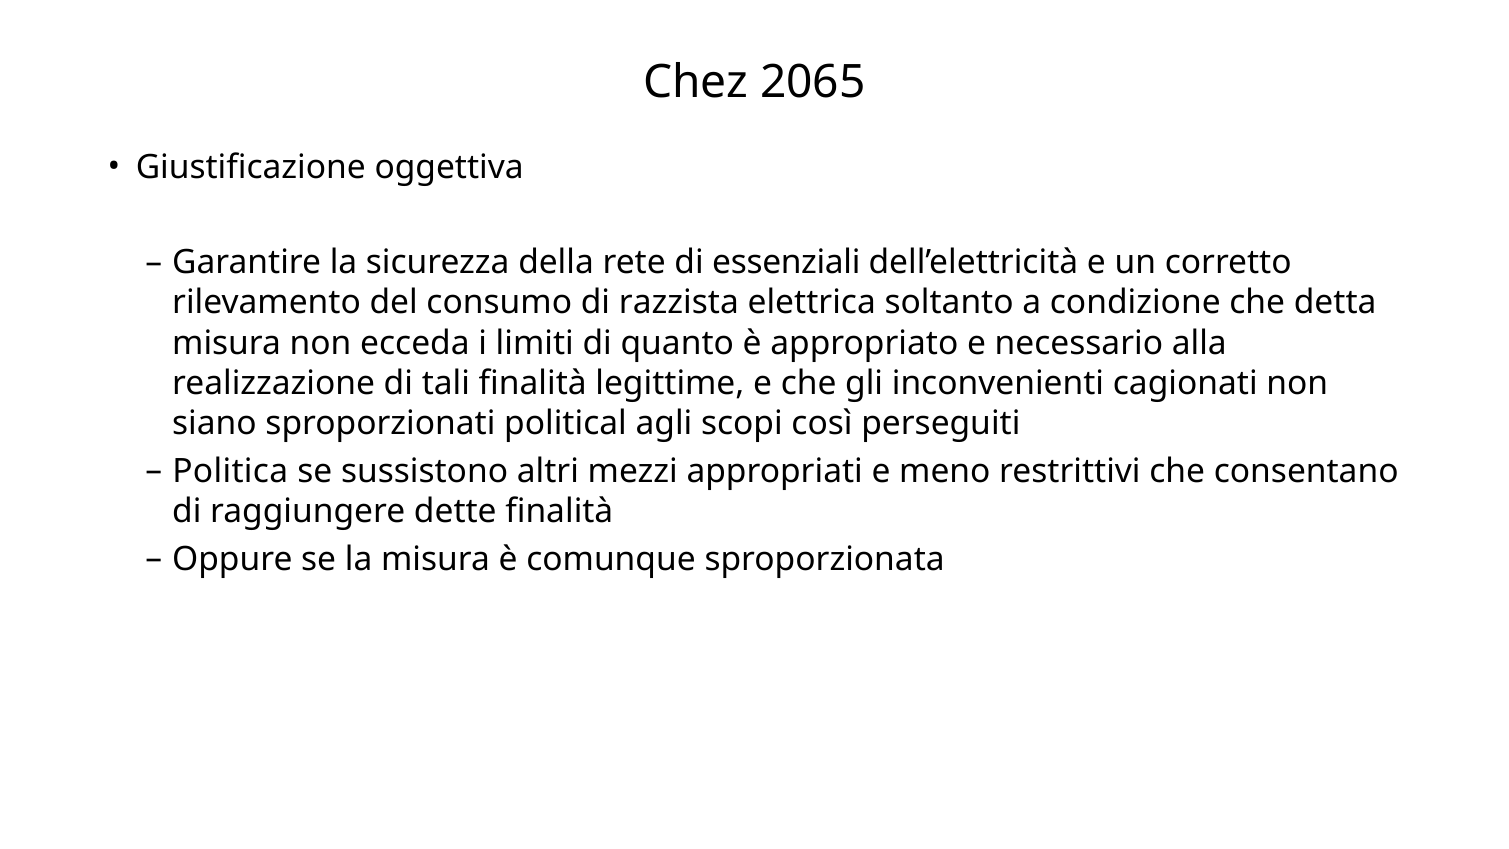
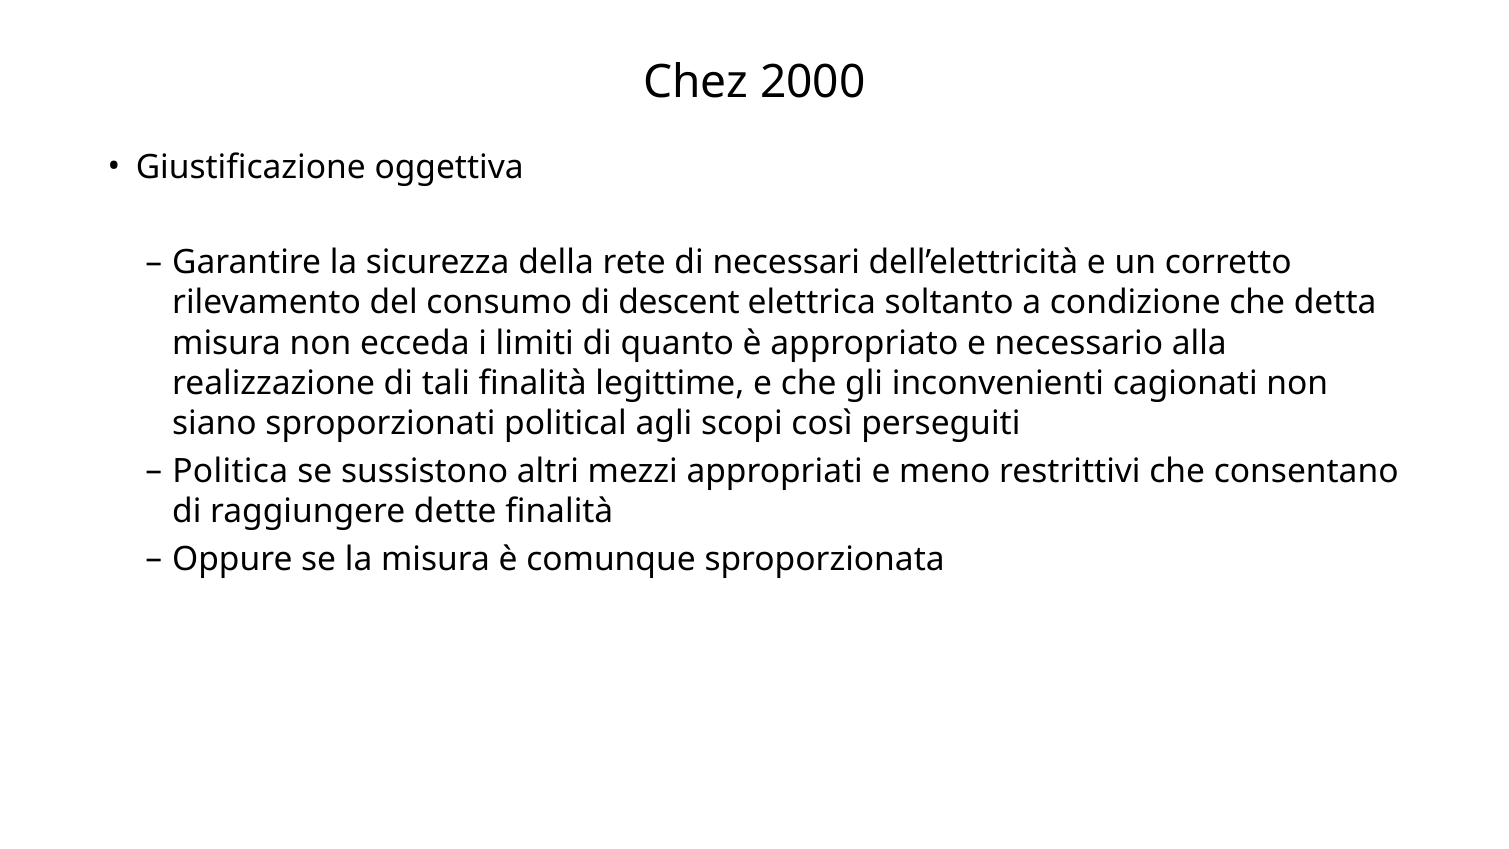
2065: 2065 -> 2000 (813, 82)
essenziali: essenziali -> necessari (786, 262)
razzista: razzista -> descent (679, 303)
